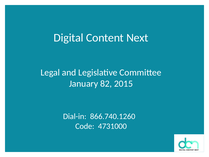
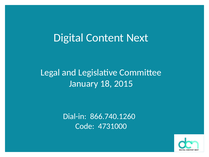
82: 82 -> 18 (106, 84)
